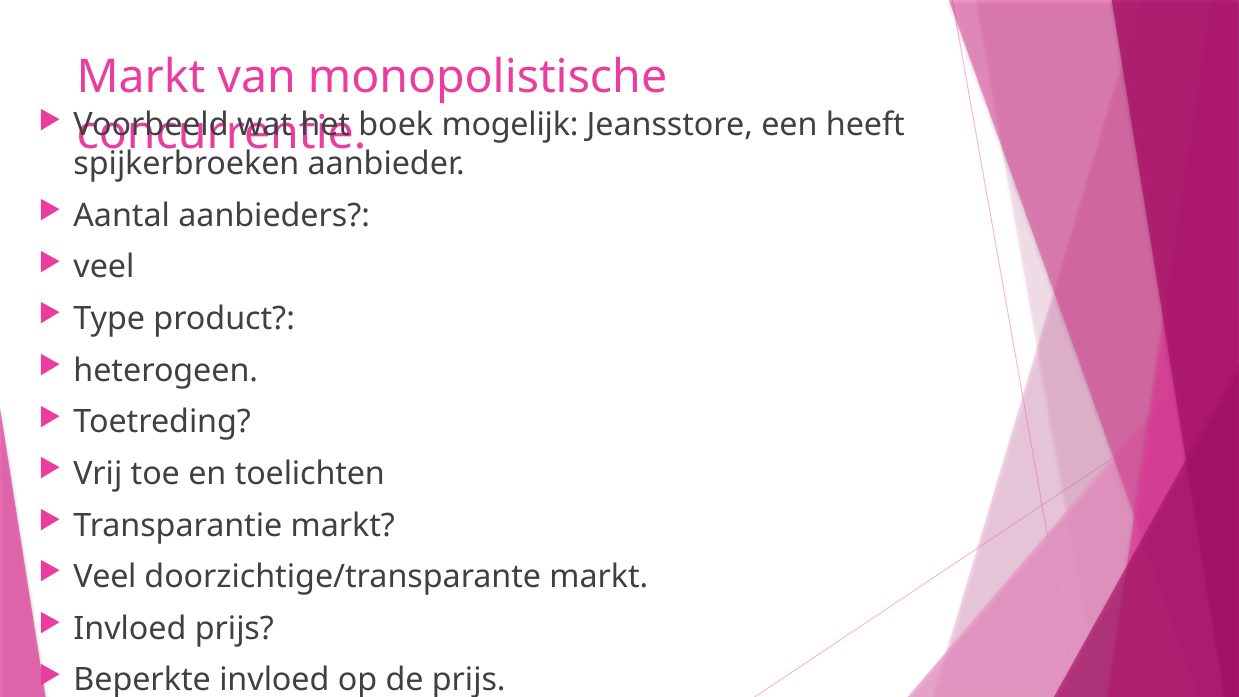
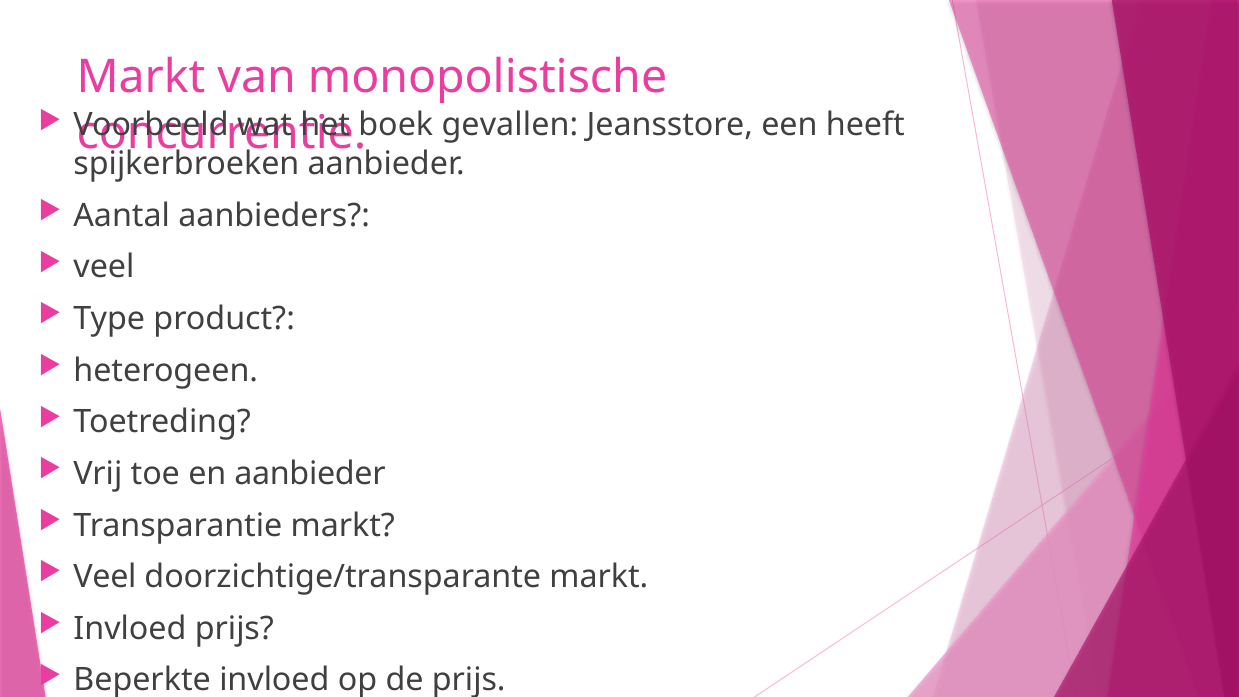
mogelijk: mogelijk -> gevallen (510, 125)
en toelichten: toelichten -> aanbieder (310, 474)
